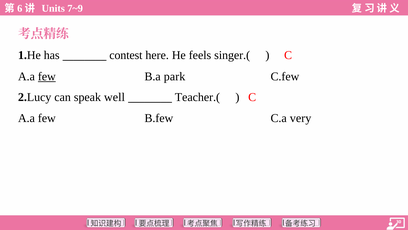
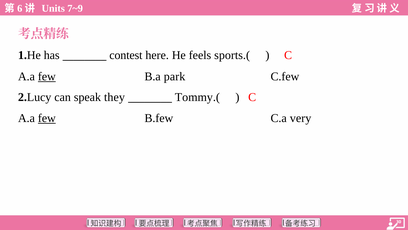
singer.(: singer.( -> sports.( (232, 55)
well: well -> they (114, 97)
Teacher.(: Teacher.( -> Tommy.( (197, 97)
few underline: none -> present (47, 118)
